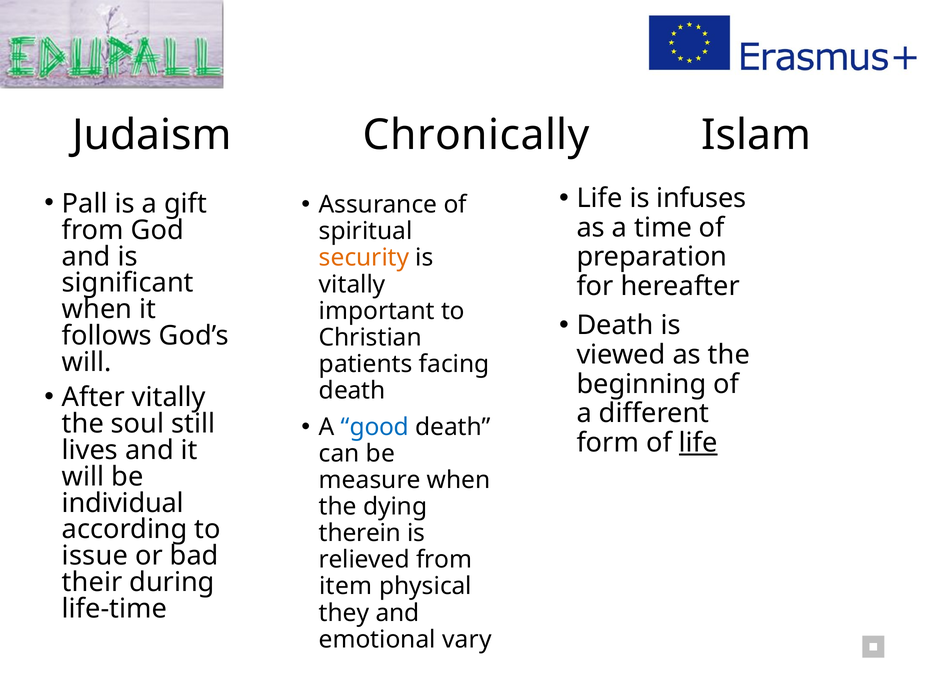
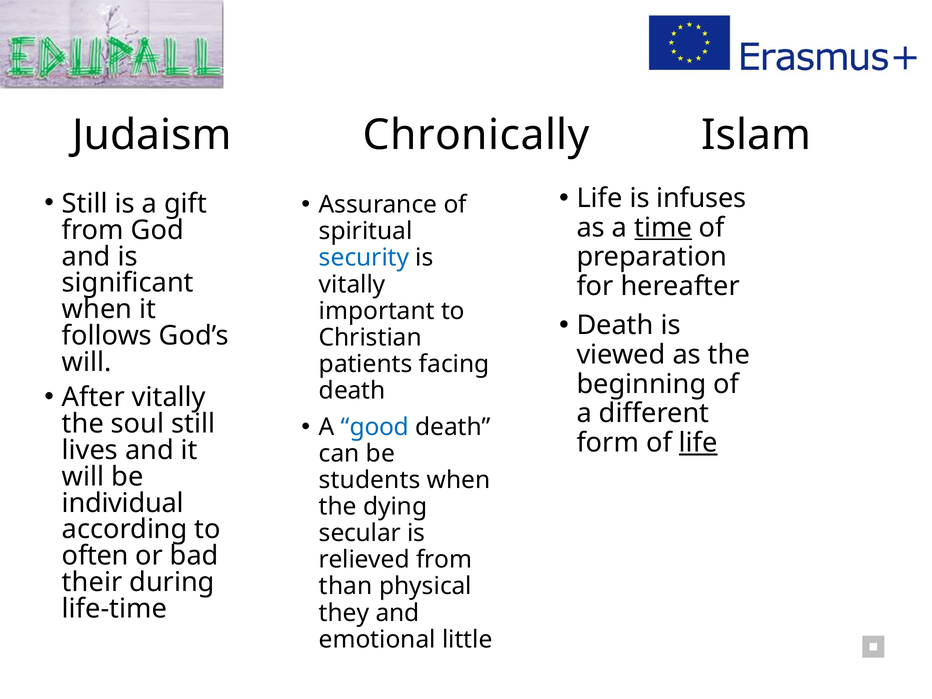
Pall: Pall -> Still (85, 204)
time underline: none -> present (663, 228)
security colour: orange -> blue (364, 258)
measure: measure -> students (370, 480)
therein: therein -> secular (360, 533)
issue: issue -> often (95, 556)
item: item -> than (346, 586)
vary: vary -> little (467, 639)
